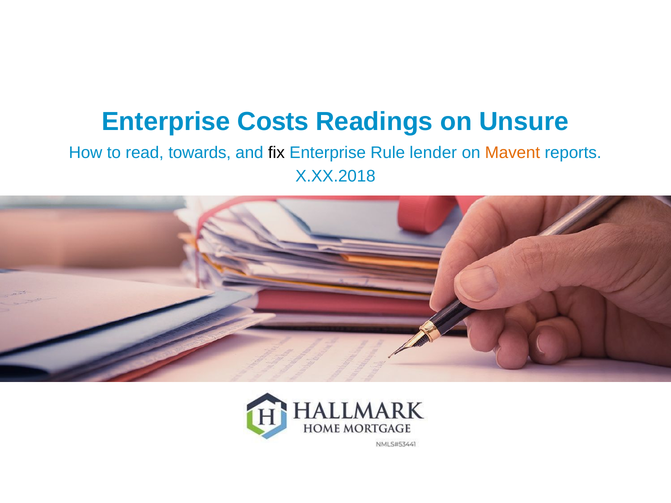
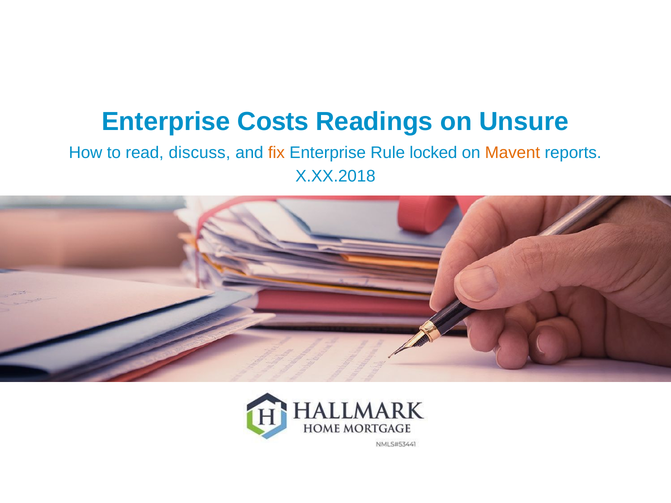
towards: towards -> discuss (200, 153)
fix colour: black -> orange (276, 153)
lender: lender -> locked (433, 153)
